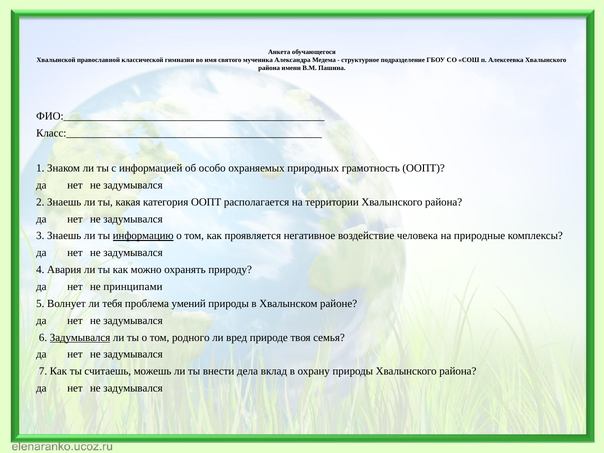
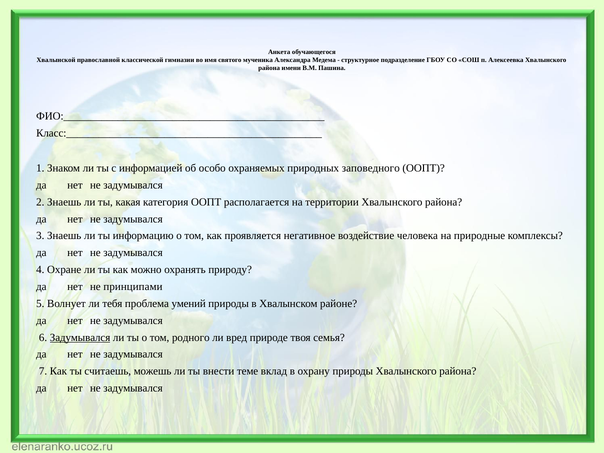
грамотность: грамотность -> заповедного (371, 168)
информацию underline: present -> none (143, 236)
Авария: Авария -> Охране (64, 270)
дела: дела -> теме (248, 371)
